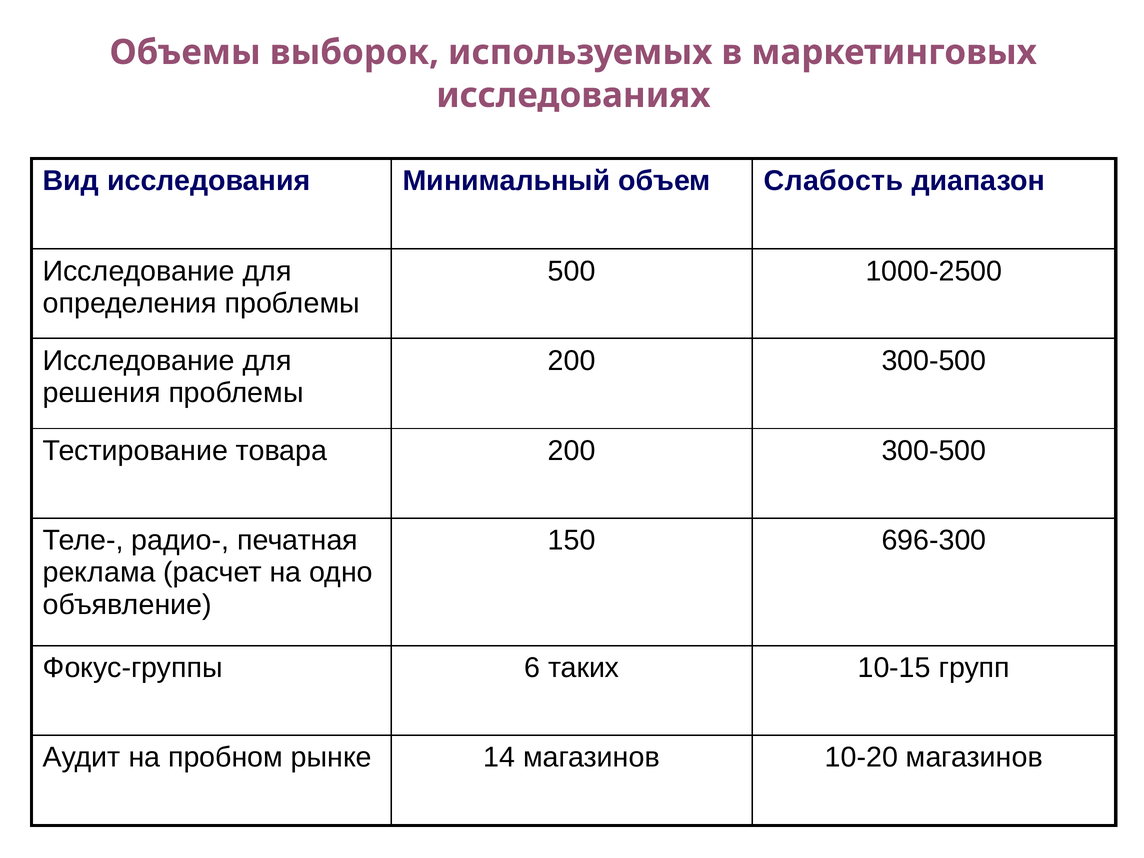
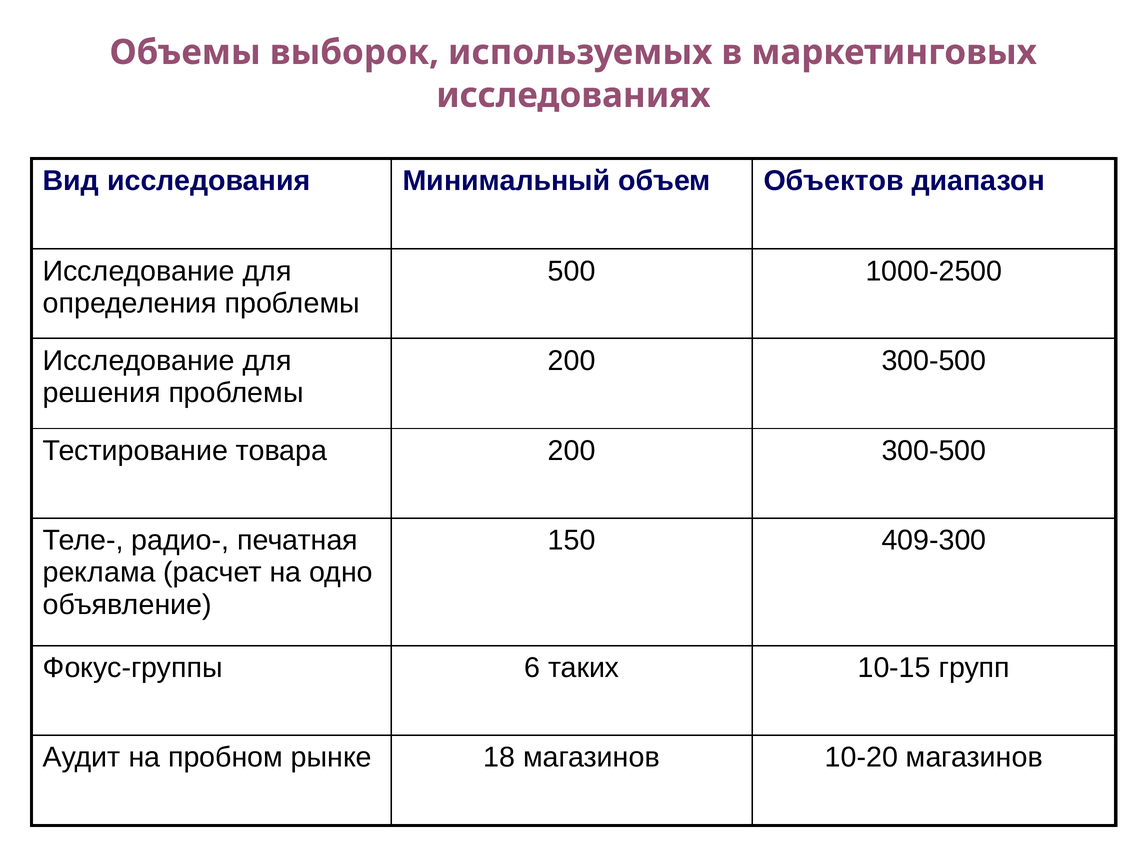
Слабость: Слабость -> Объектов (834, 181)
696-300: 696-300 -> 409-300 (934, 541)
14: 14 -> 18 (499, 757)
